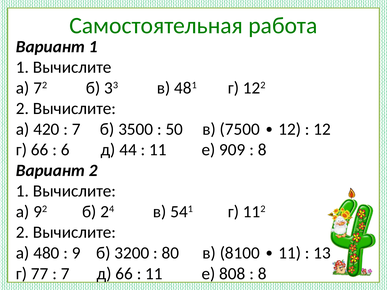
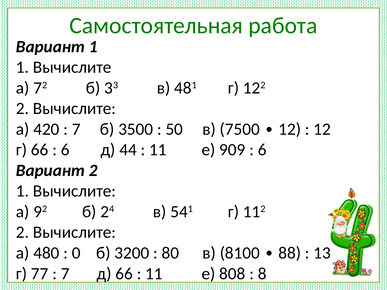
8: 8 -> 6 (262, 150)
9: 9 -> 0 (76, 253)
8100 11: 11 -> 88 (290, 253)
